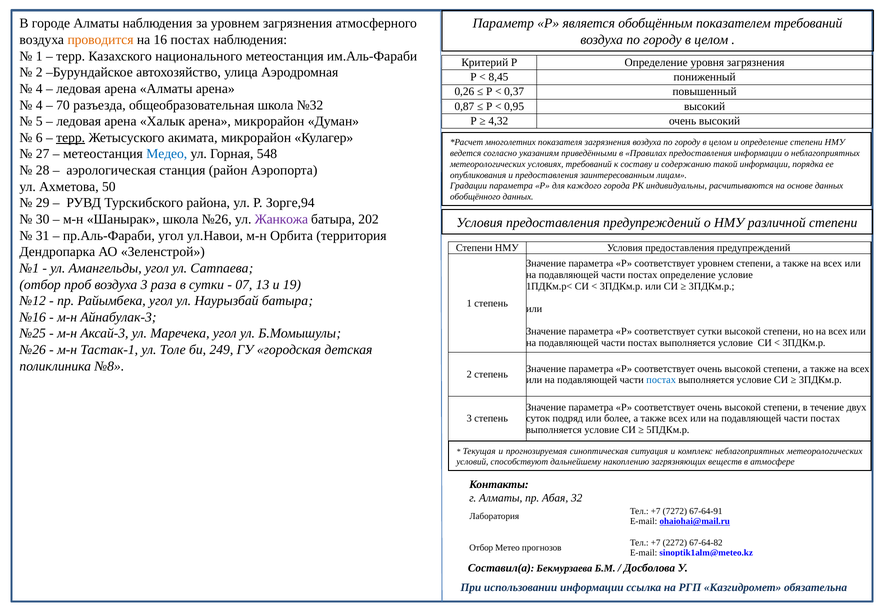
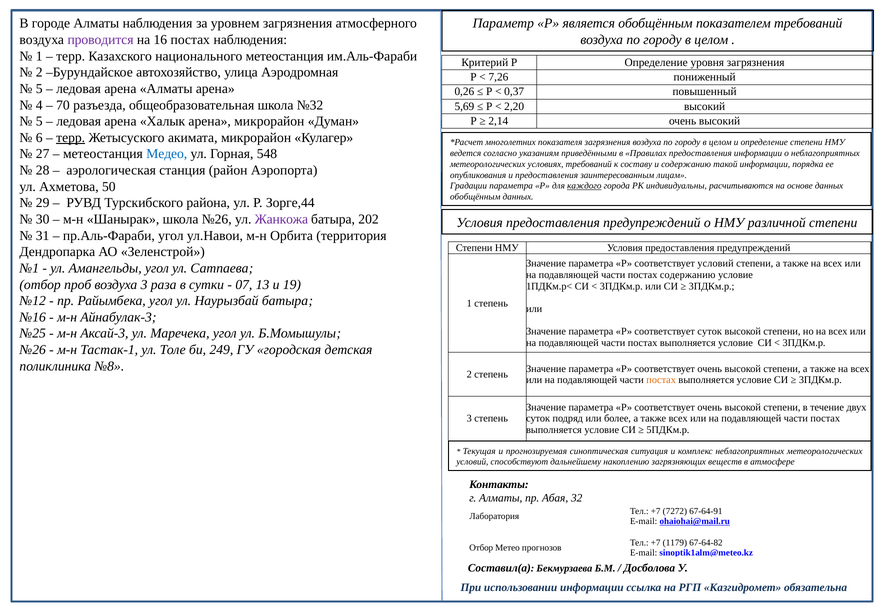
проводится colour: orange -> purple (101, 40)
8,45: 8,45 -> 7,26 (498, 77)
4: 4 -> 5 (39, 89)
0,87: 0,87 -> 5,69 (464, 106)
0,95: 0,95 -> 2,20 (514, 106)
4,32: 4,32 -> 2,14 (498, 121)
каждого underline: none -> present (584, 186)
обобщённого: обобщённого -> обобщённым (475, 197)
Зорге,94: Зорге,94 -> Зорге,44 (290, 203)
соответствует уровнем: уровнем -> условий (716, 264)
постах определение: определение -> содержанию (688, 275)
соответствует сутки: сутки -> суток (710, 331)
постах colour: blue -> orange (661, 380)
2272: 2272 -> 1179 (675, 543)
